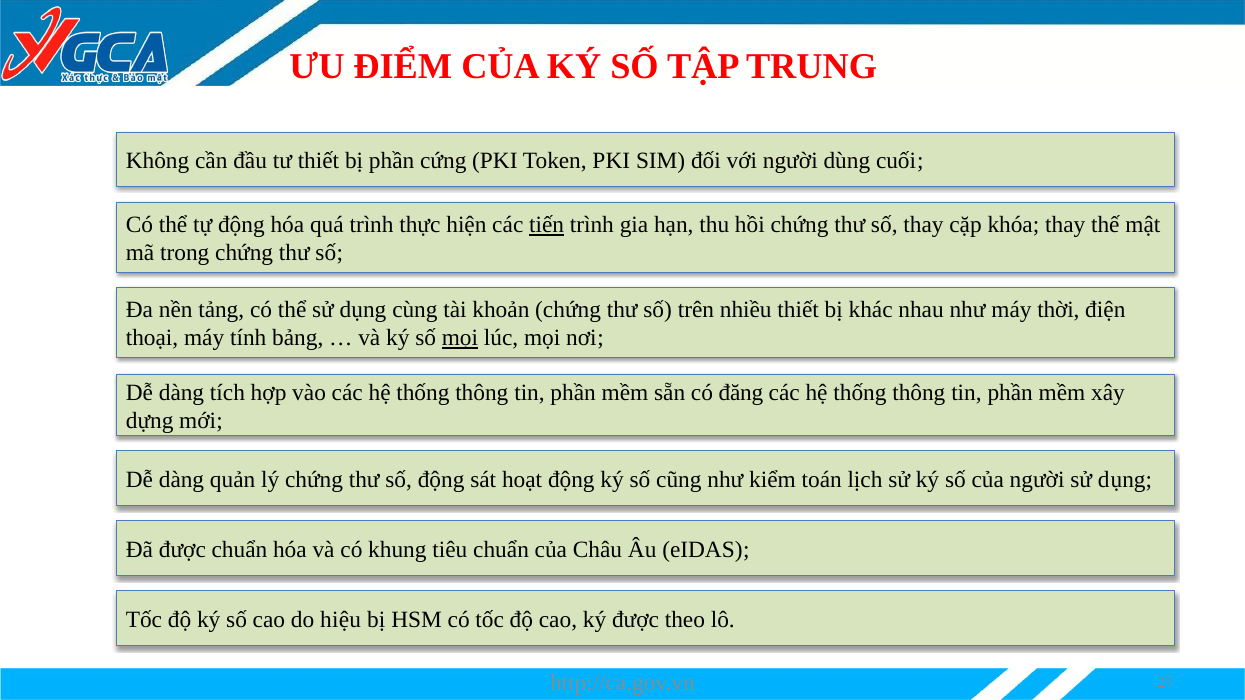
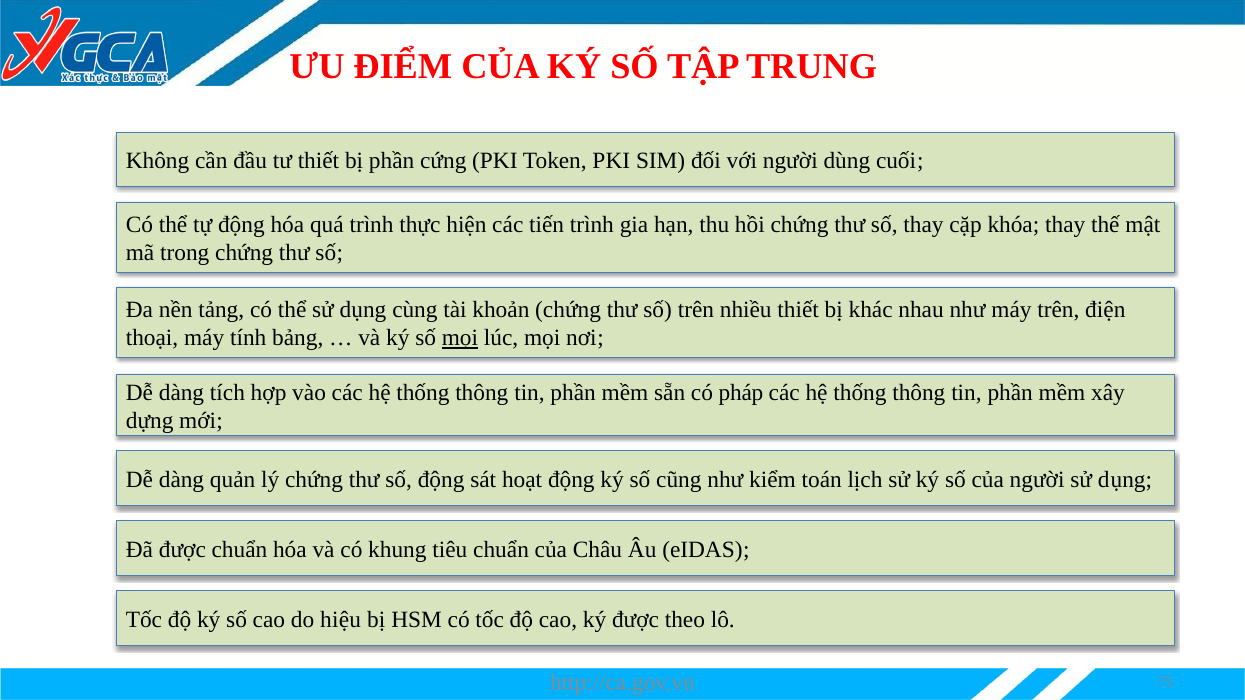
tiến underline: present -> none (547, 225)
máy thời: thời -> trên (1058, 310)
đăng: đăng -> pháp (741, 393)
27: 27 -> 75 (1166, 683)
